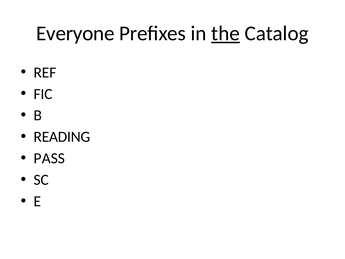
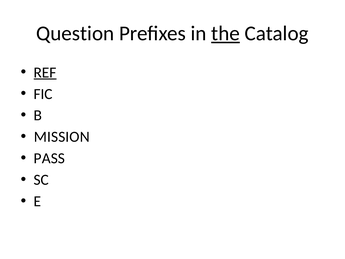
Everyone: Everyone -> Question (75, 33)
REF underline: none -> present (45, 72)
READING: READING -> MISSION (62, 137)
